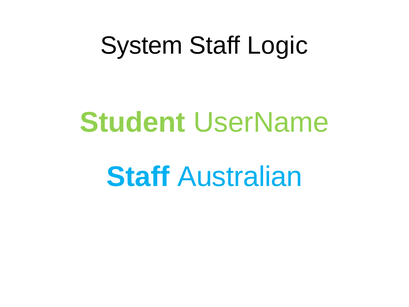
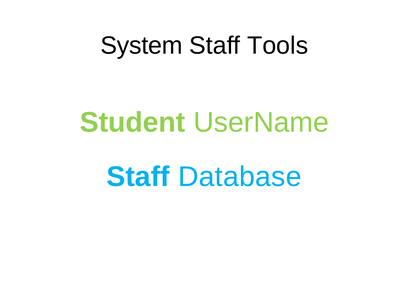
Logic: Logic -> Tools (278, 45)
Australian: Australian -> Database (240, 177)
